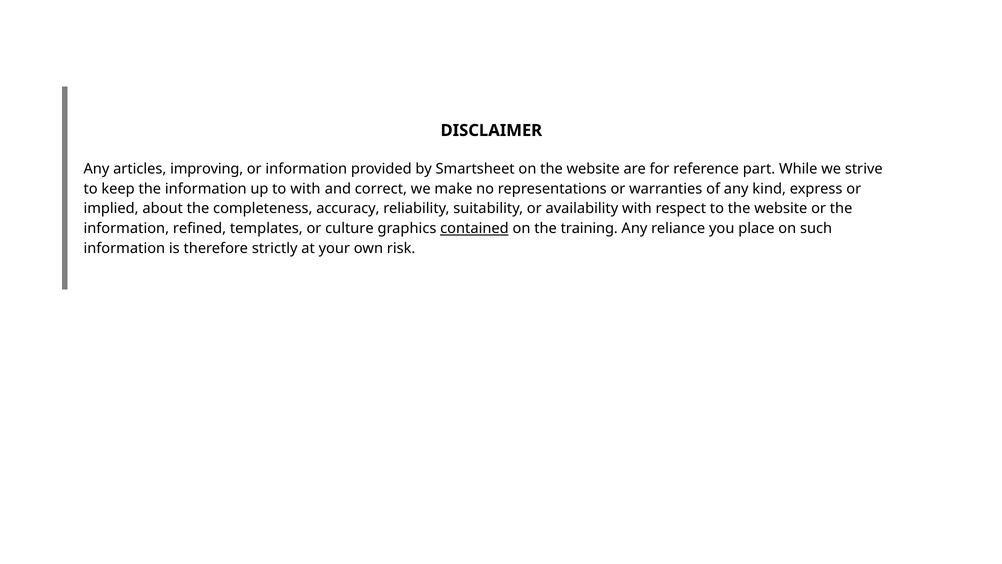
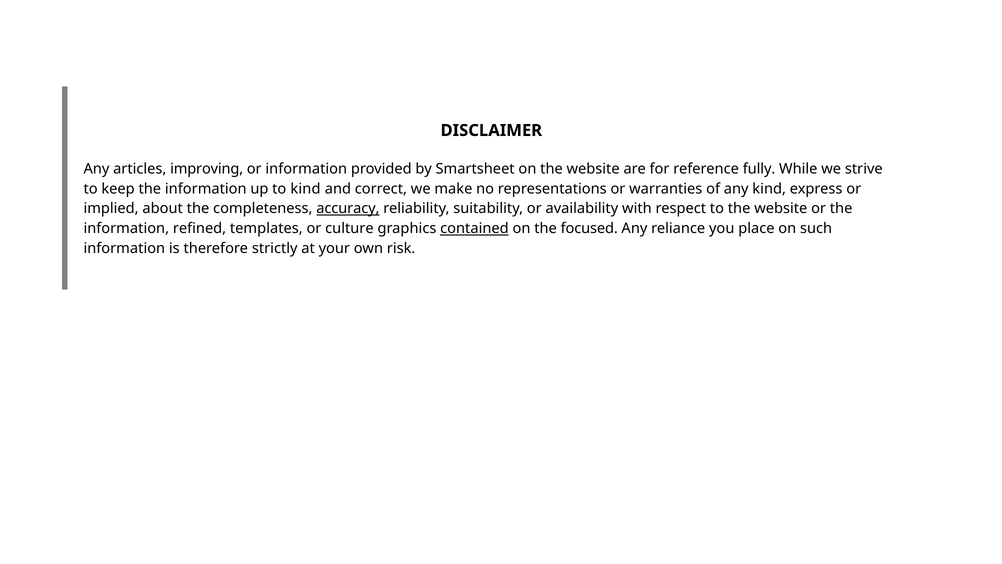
part: part -> fully (759, 169)
to with: with -> kind (305, 189)
accuracy underline: none -> present (348, 208)
training: training -> focused (589, 228)
